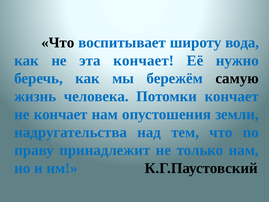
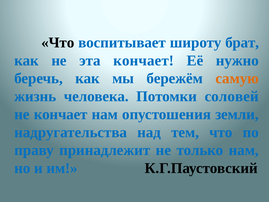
вода: вода -> брат (242, 42)
самую colour: black -> orange (237, 78)
Потомки кончает: кончает -> соловей (232, 96)
